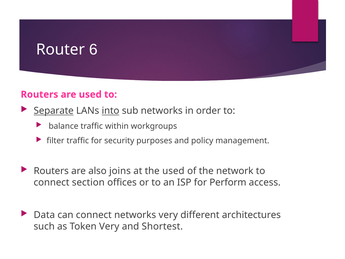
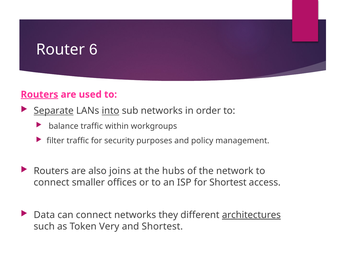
Routers underline: none -> present (39, 94)
the used: used -> hubs (173, 171)
section: section -> smaller (88, 182)
for Perform: Perform -> Shortest (228, 182)
networks very: very -> they (168, 215)
architectures underline: none -> present (251, 215)
